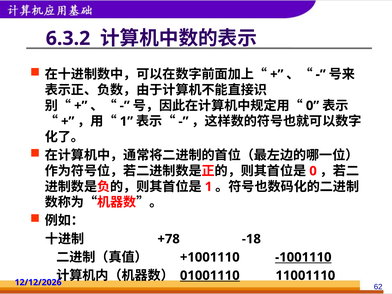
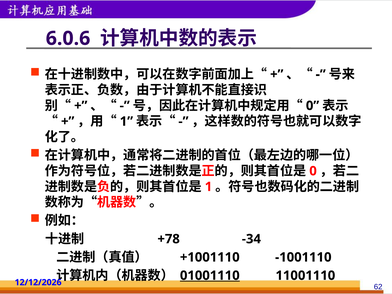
6.3.2: 6.3.2 -> 6.0.6 (68, 38)
-18: -18 -> -34 (251, 239)
-1001110 underline: present -> none (303, 257)
